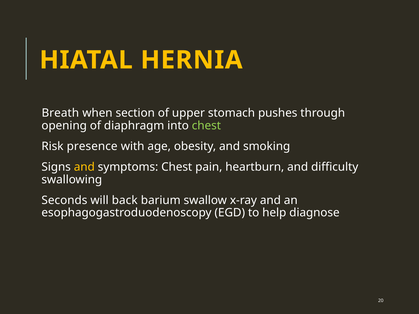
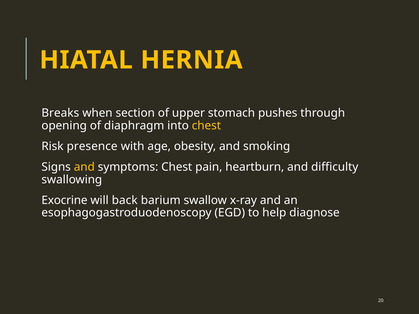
Breath: Breath -> Breaks (60, 113)
chest colour: light green -> yellow (206, 126)
Seconds: Seconds -> Exocrine (65, 200)
